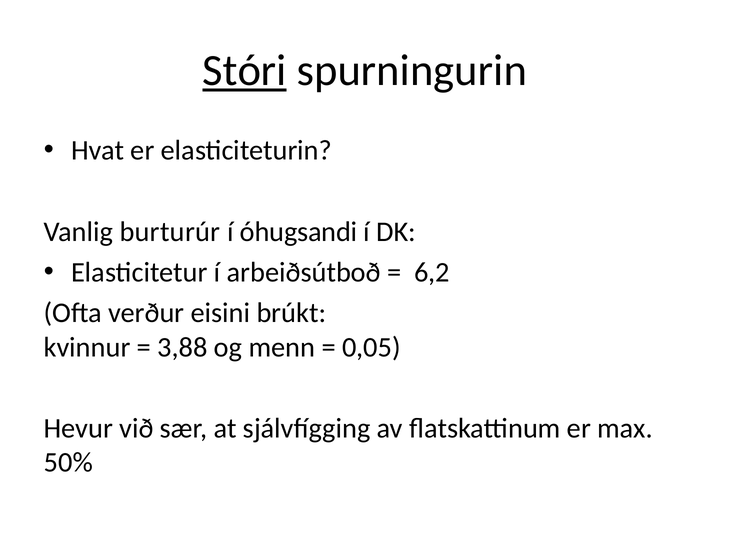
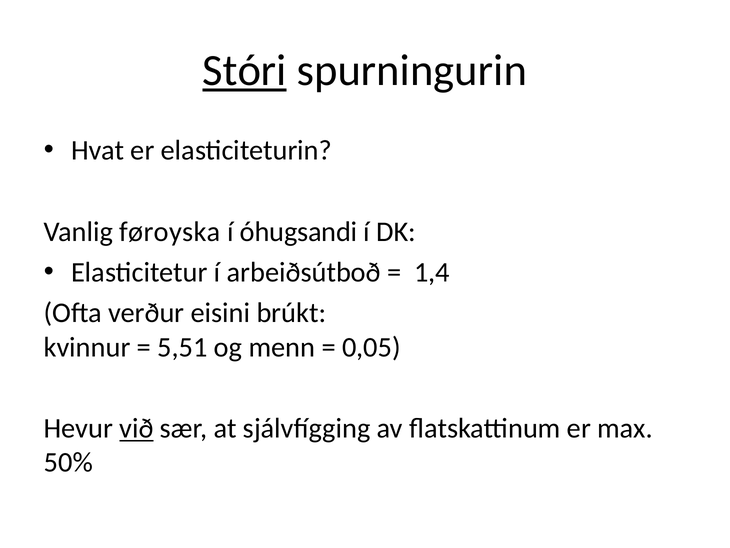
burturúr: burturúr -> føroyska (170, 232)
6,2: 6,2 -> 1,4 (432, 272)
3,88: 3,88 -> 5,51 (182, 347)
við underline: none -> present (136, 428)
